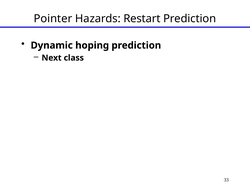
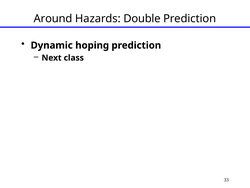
Pointer: Pointer -> Around (53, 18)
Restart: Restart -> Double (142, 18)
